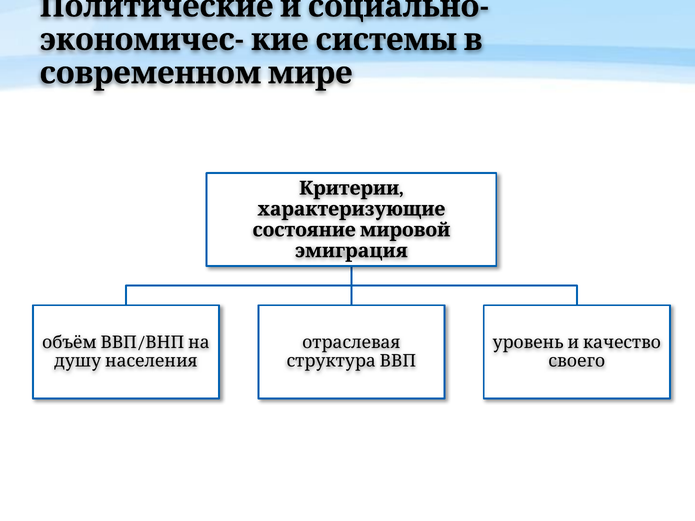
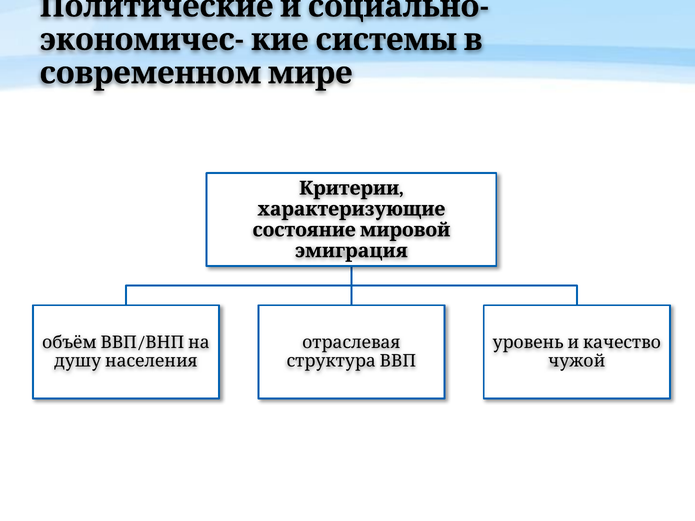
своего: своего -> чужой (577, 361)
